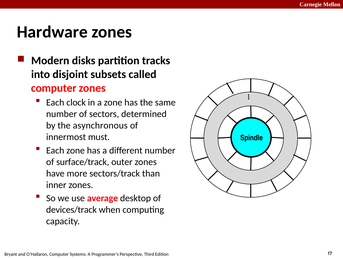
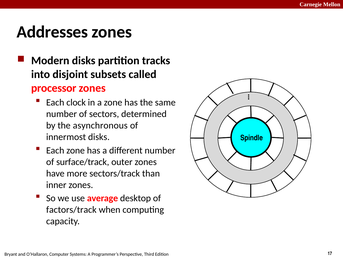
Hardware: Hardware -> Addresses (52, 32)
computer: computer -> processor (54, 88)
innermost must: must -> disks (99, 137)
devices/track: devices/track -> factors/track (71, 209)
